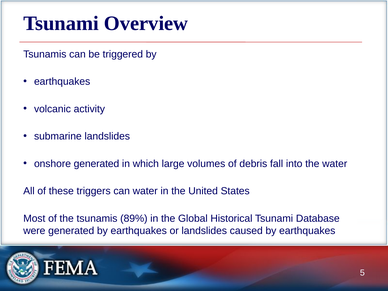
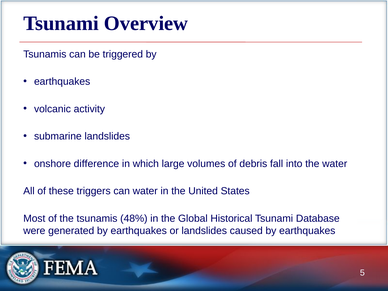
onshore generated: generated -> difference (96, 164)
89%: 89% -> 48% (134, 218)
